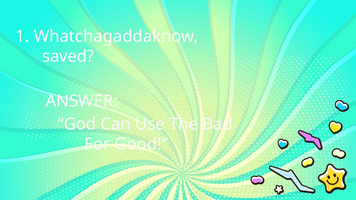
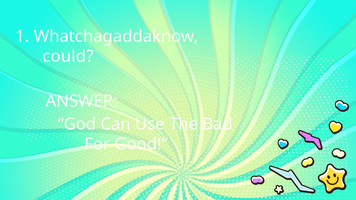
saved: saved -> could (68, 56)
